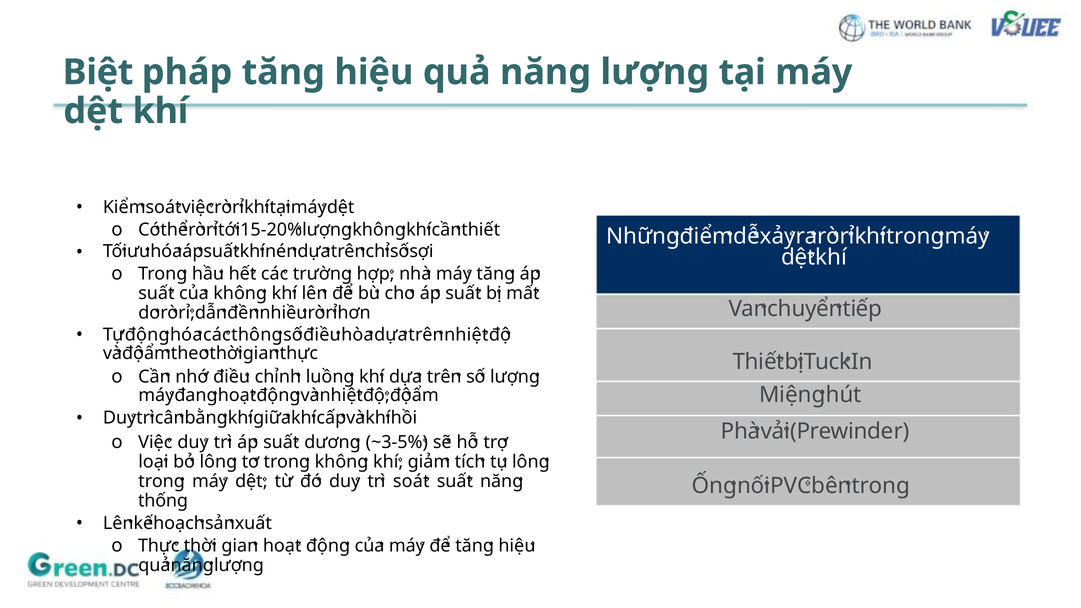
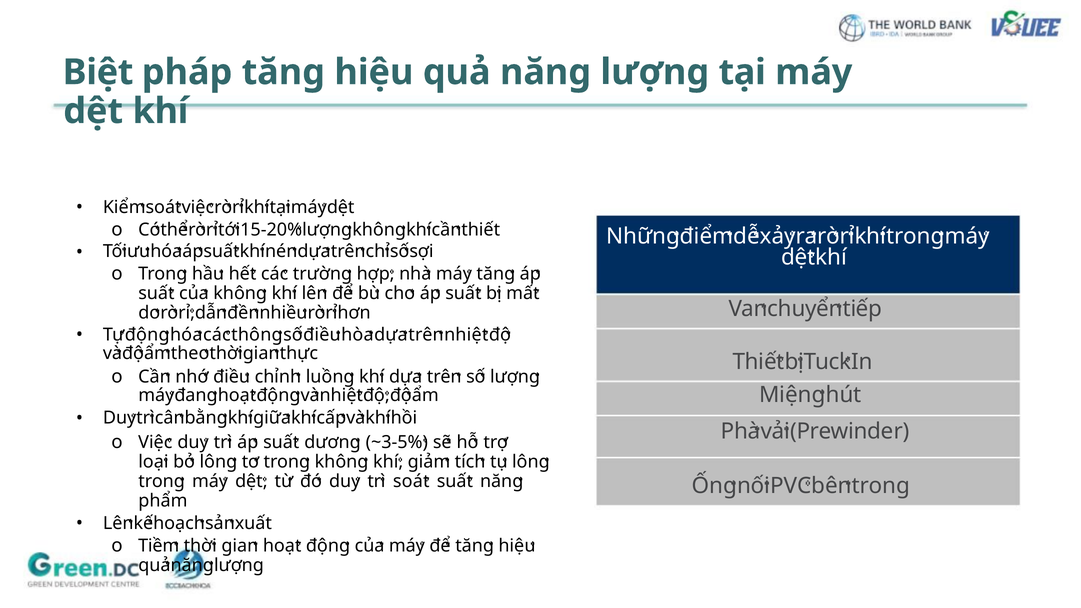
thống: thống -> phẩm (163, 501)
o Thực: Thực -> Tiềm (159, 546)
